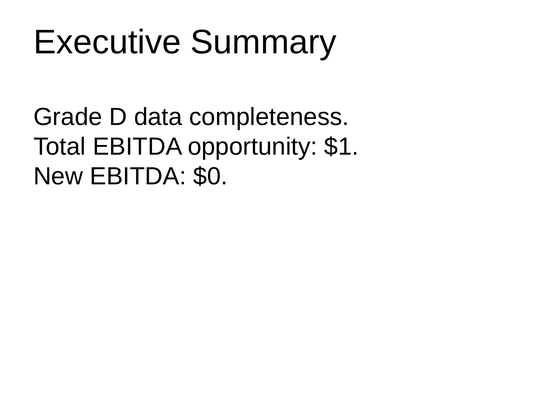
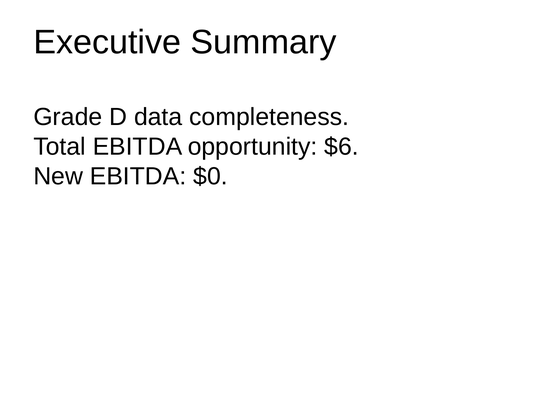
$1: $1 -> $6 (341, 147)
